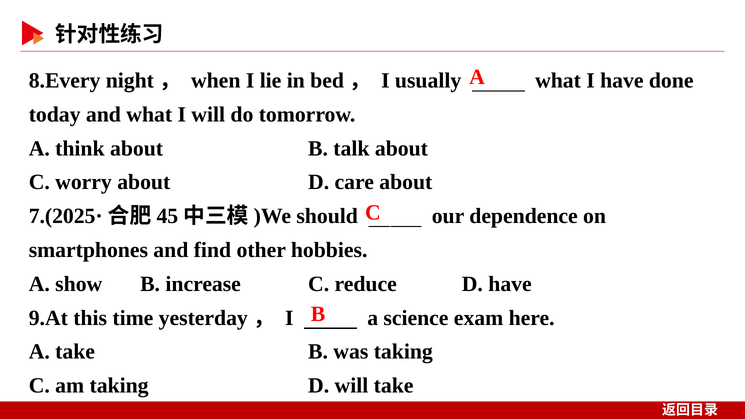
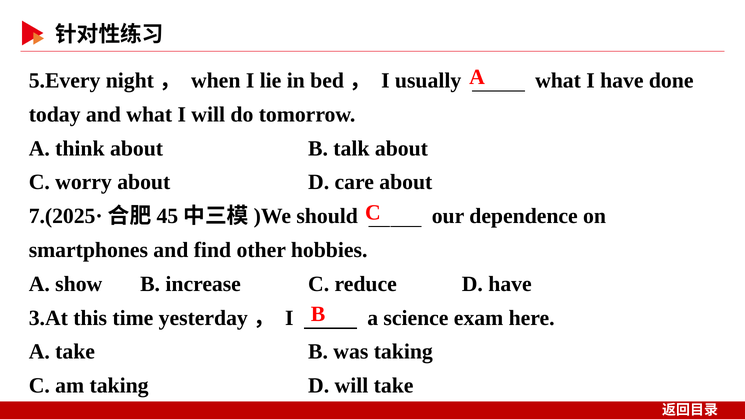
8.Every: 8.Every -> 5.Every (65, 81)
9.At: 9.At -> 3.At (48, 318)
